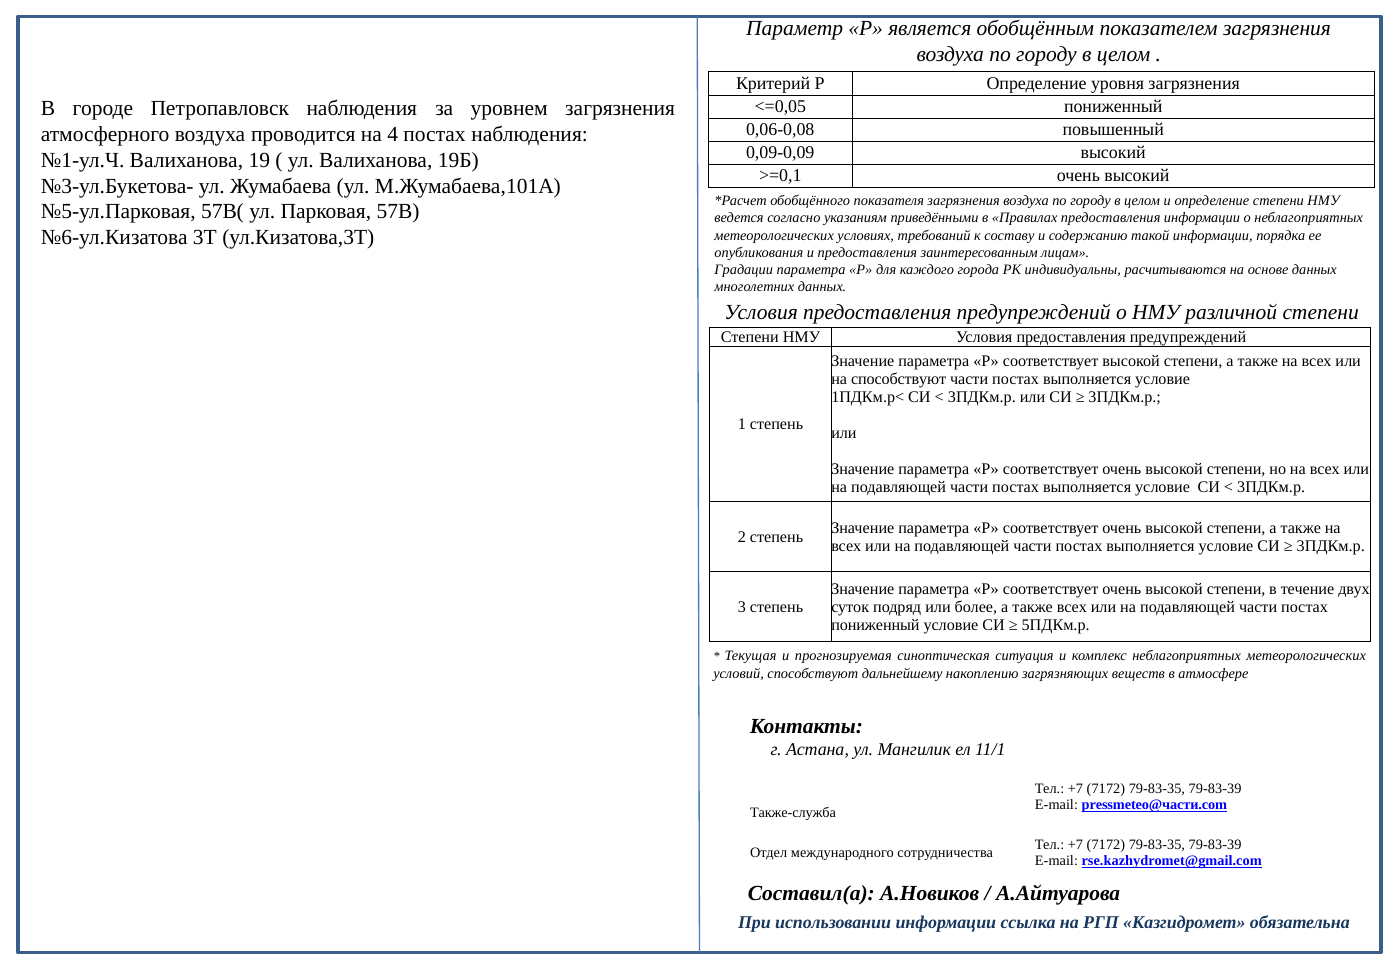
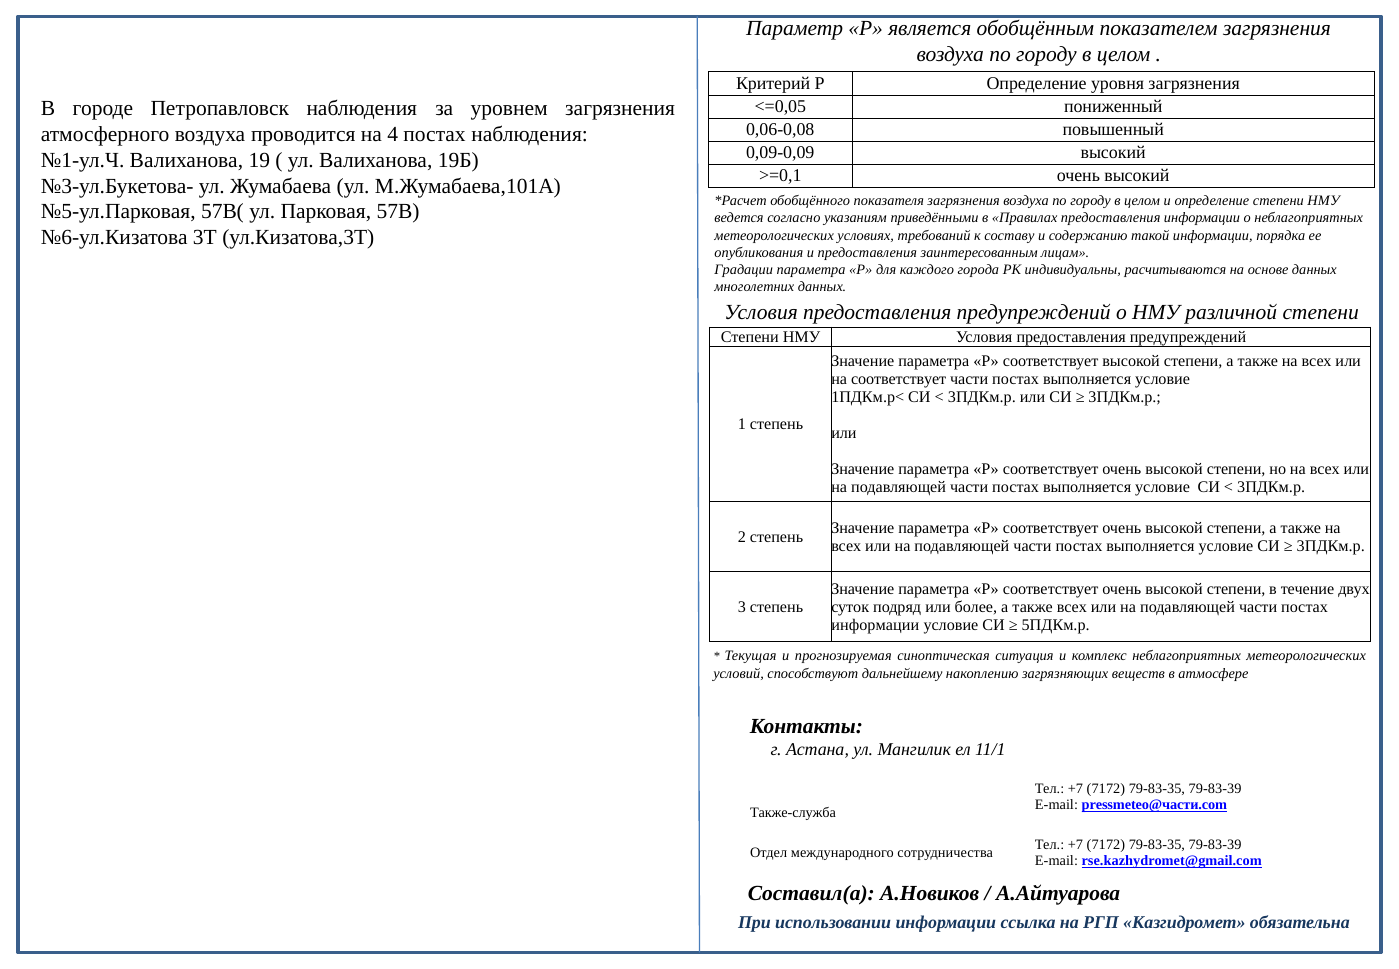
на способствуют: способствуют -> соответствует (899, 379)
пониженный: пониженный -> информации (875, 625)
